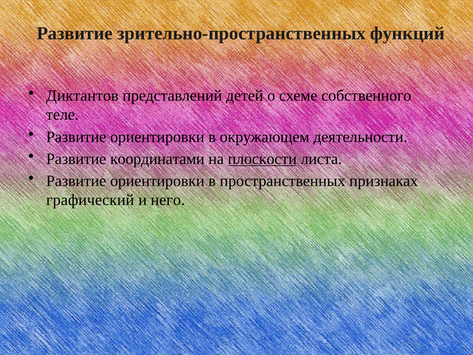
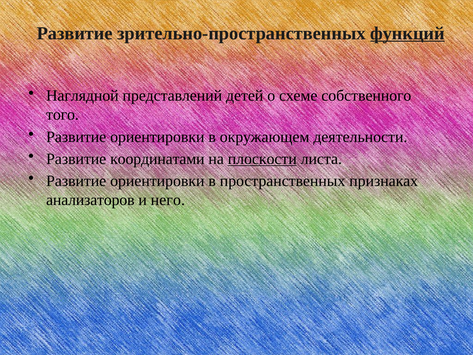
функций underline: none -> present (407, 33)
Диктантов: Диктантов -> Наглядной (82, 96)
теле: теле -> того (62, 115)
графический: графический -> анализаторов (90, 200)
